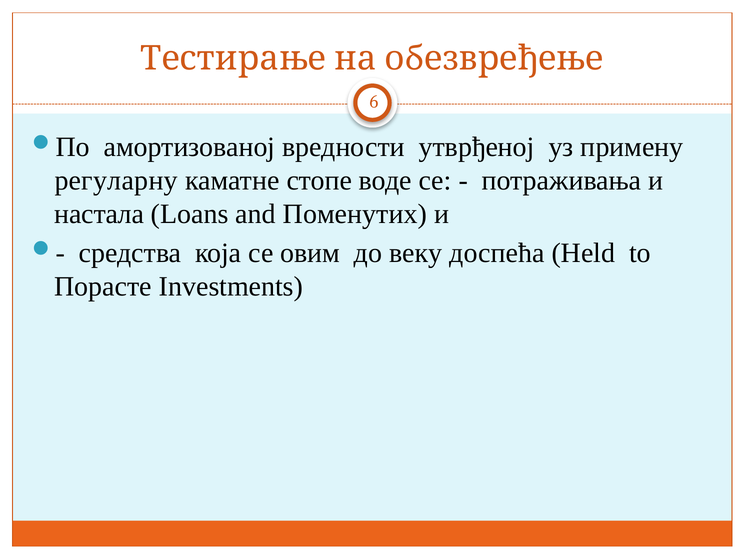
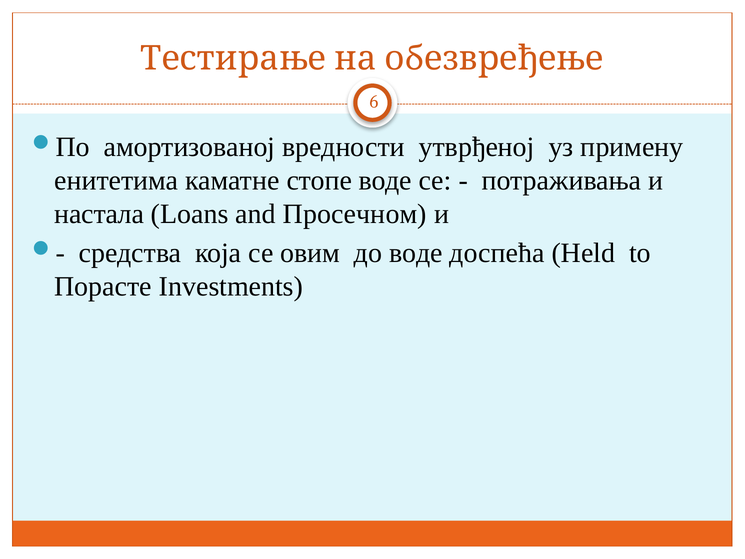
регуларну: регуларну -> енитетима (116, 180)
Поменутих: Поменутих -> Просечном (355, 214)
до веку: веку -> воде (416, 253)
